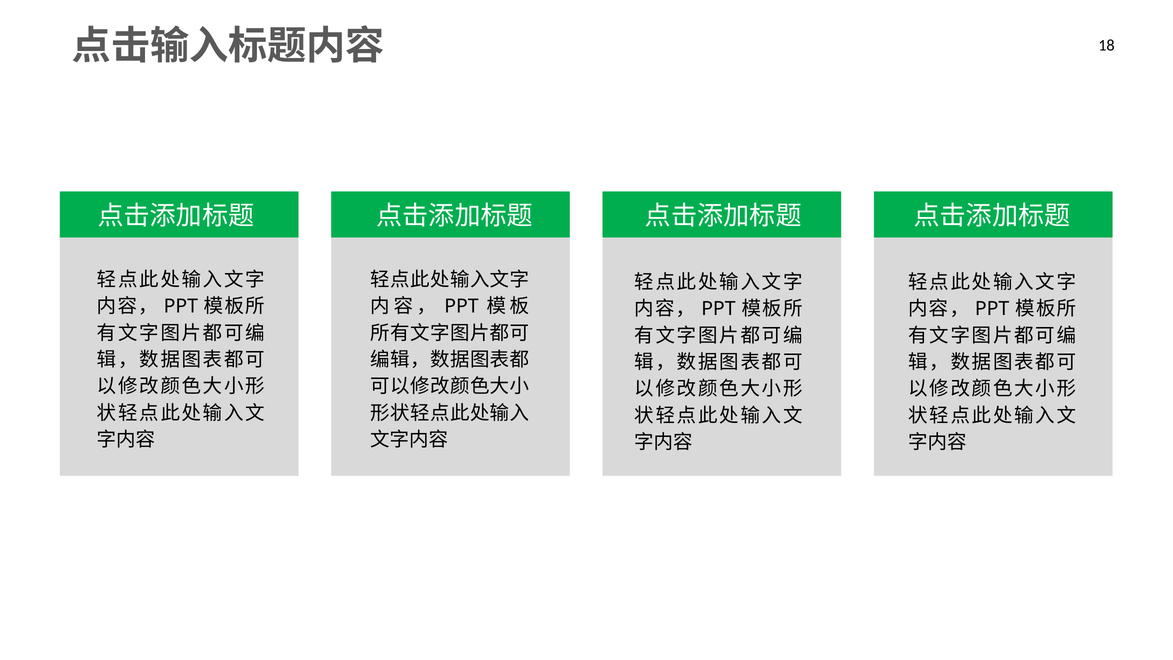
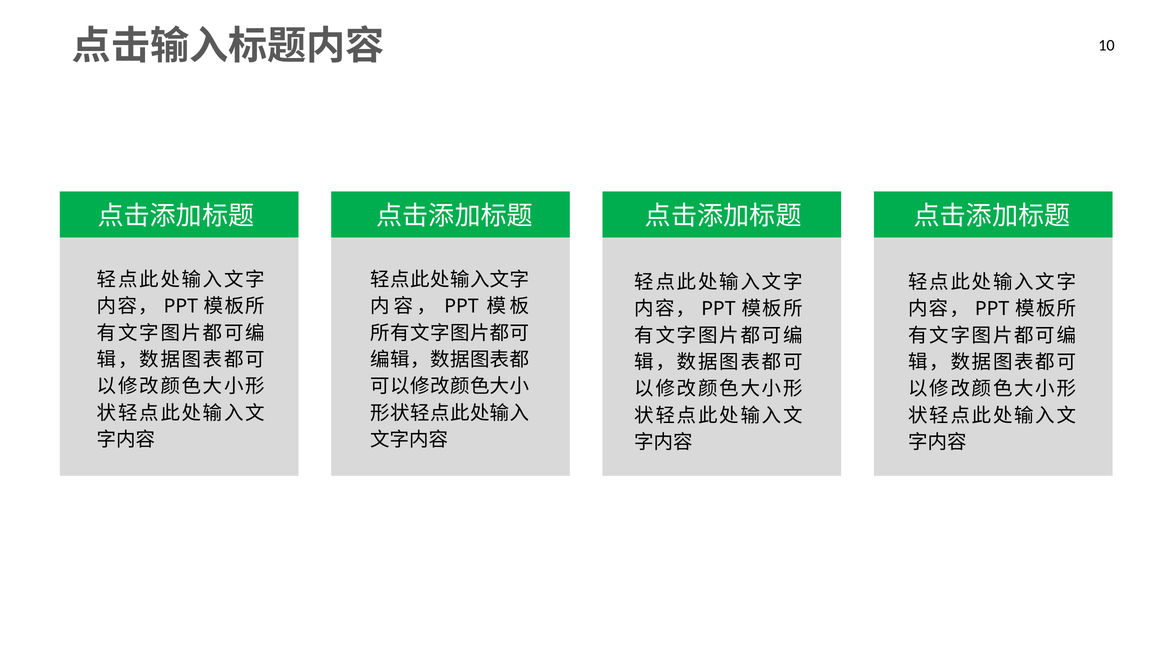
18: 18 -> 10 (1107, 45)
